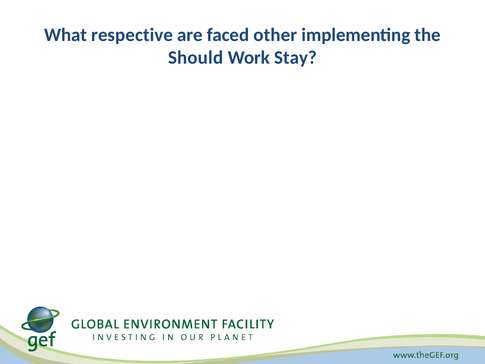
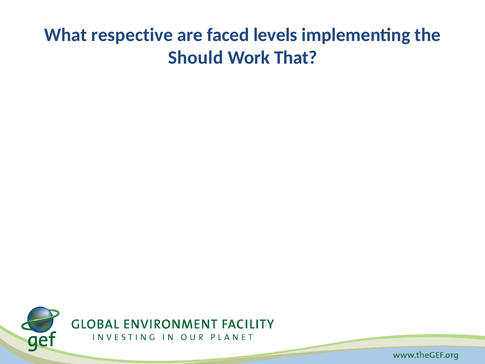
other: other -> levels (275, 35)
Stay: Stay -> That (296, 58)
